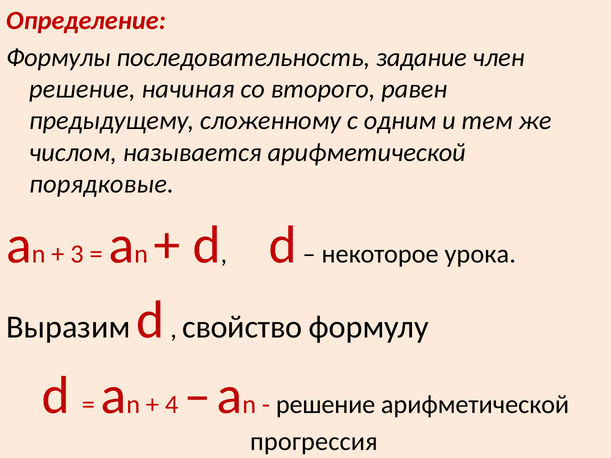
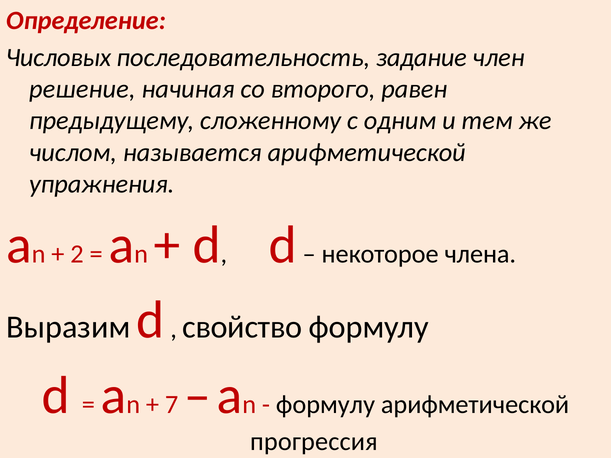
Формулы: Формулы -> Числовых (58, 58)
порядковые: порядковые -> упражнения (102, 184)
3: 3 -> 2 (77, 254)
урока: урока -> члена (480, 254)
4: 4 -> 7 (172, 405)
решение: решение -> формулу (326, 405)
